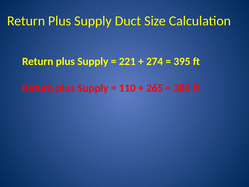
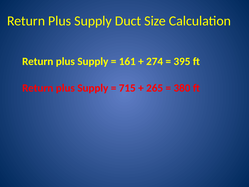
221: 221 -> 161 (127, 61)
110: 110 -> 715 (127, 88)
